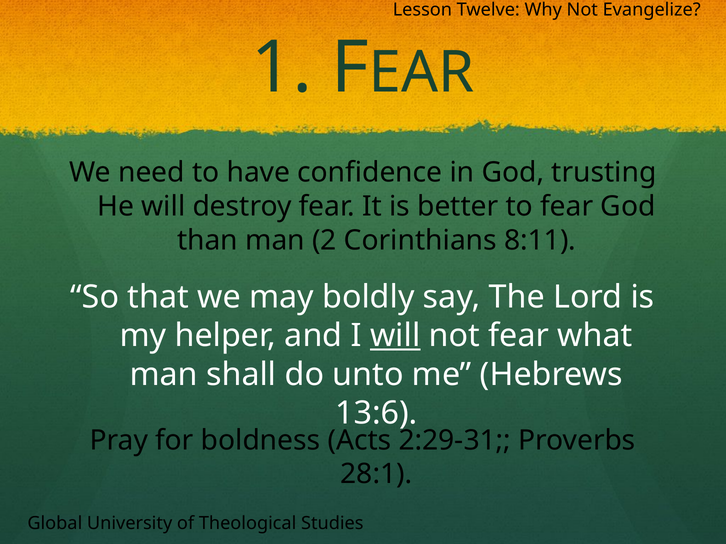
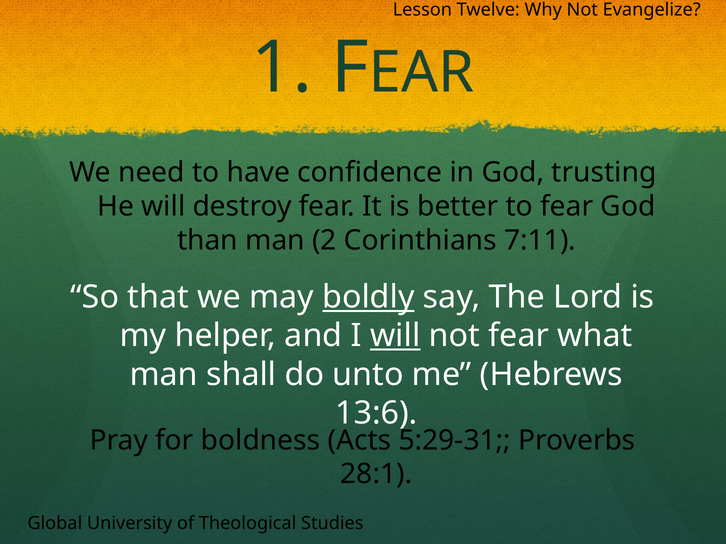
8:11: 8:11 -> 7:11 (540, 240)
boldly underline: none -> present (368, 297)
2:29-31;;: 2:29-31;; -> 5:29-31;; (455, 441)
